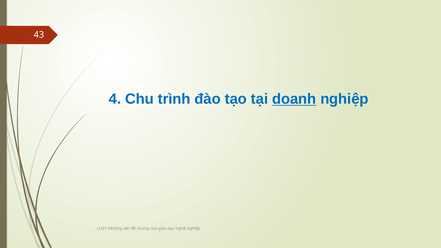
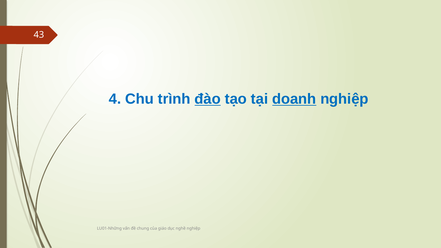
đào underline: none -> present (208, 99)
